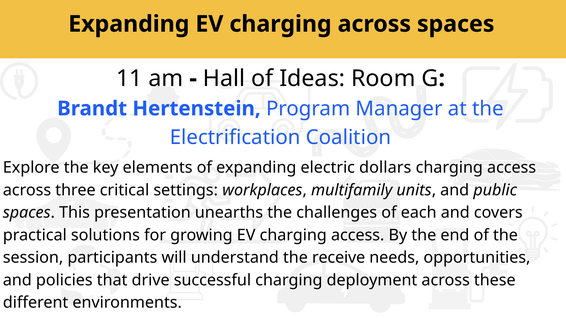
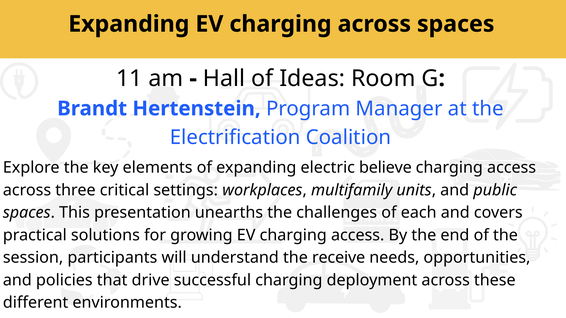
dollars: dollars -> believe (385, 168)
